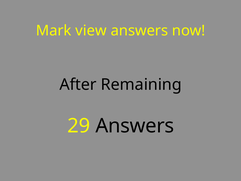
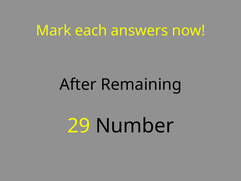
view: view -> each (91, 31)
29 Answers: Answers -> Number (135, 126)
